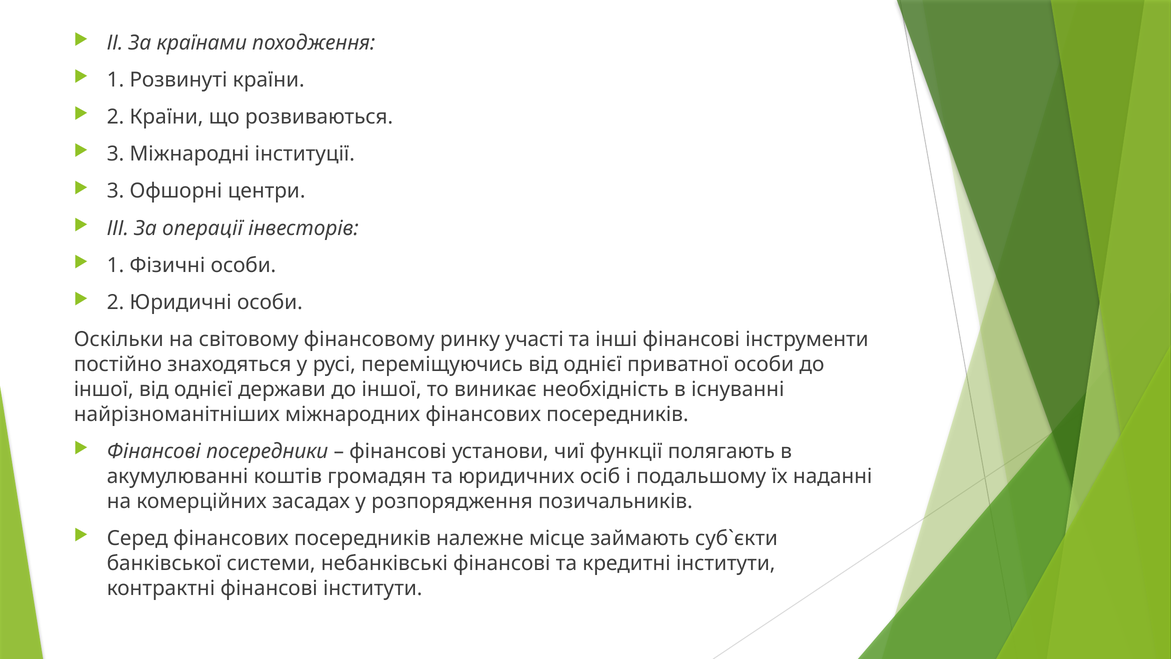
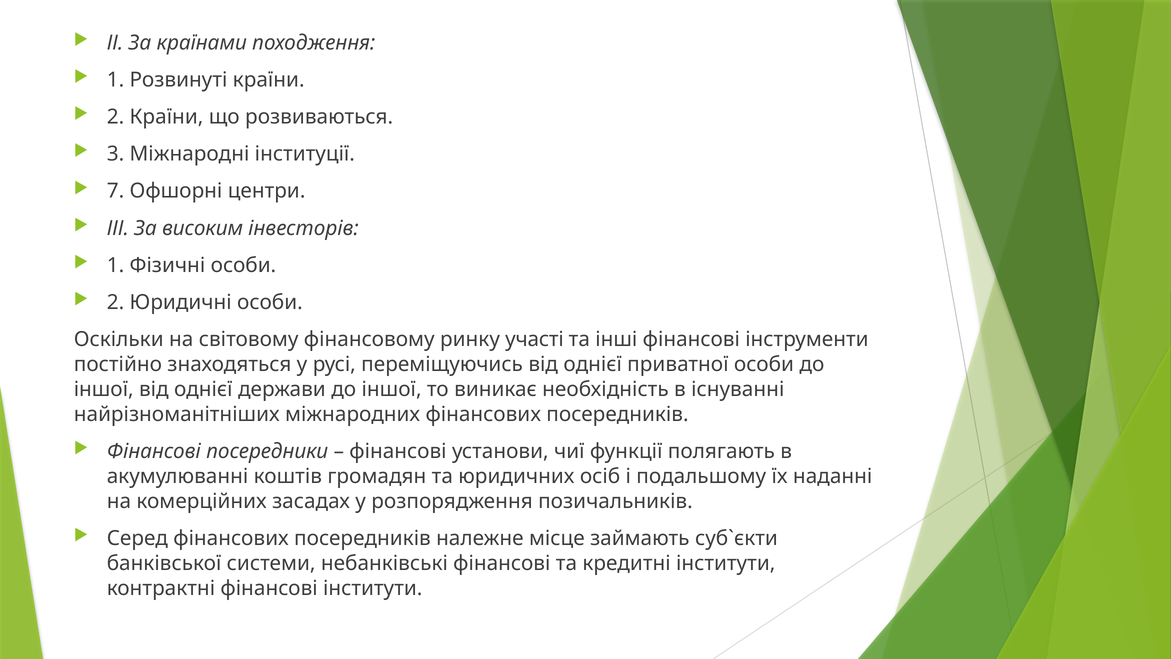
3: 3 -> 7 (115, 191)
операції: операції -> високим (203, 228)
